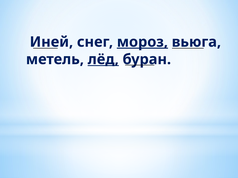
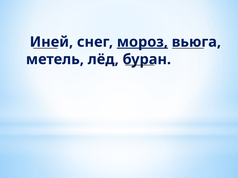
лёд underline: present -> none (103, 60)
